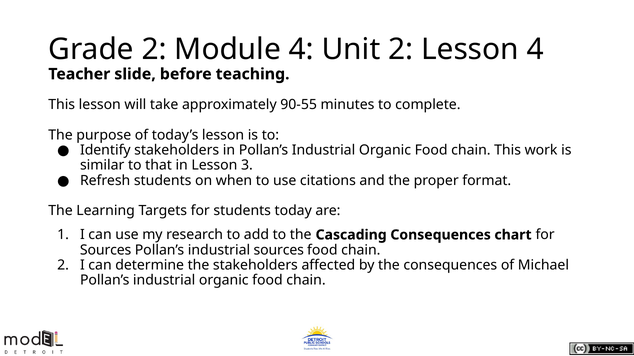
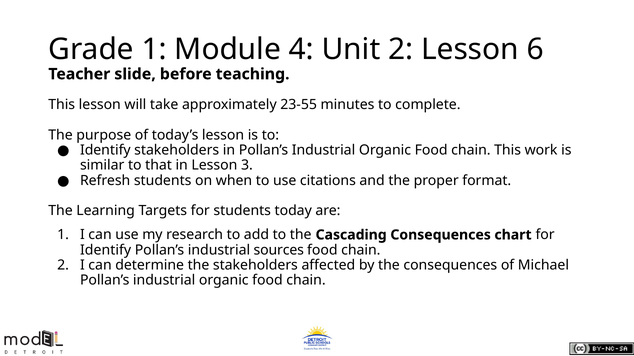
Grade 2: 2 -> 1 (154, 49)
Lesson 4: 4 -> 6 (535, 49)
90-55: 90-55 -> 23-55 (299, 105)
Sources: Sources -> Identify (106, 250)
